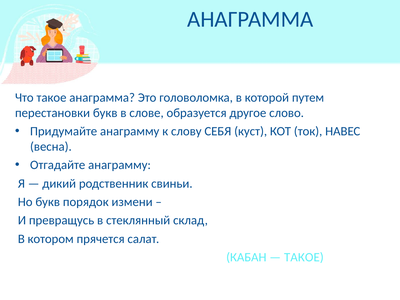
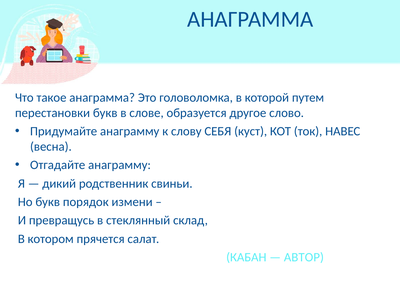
ТАКОЕ: ТАКОЕ -> АВТОР (304, 257)
